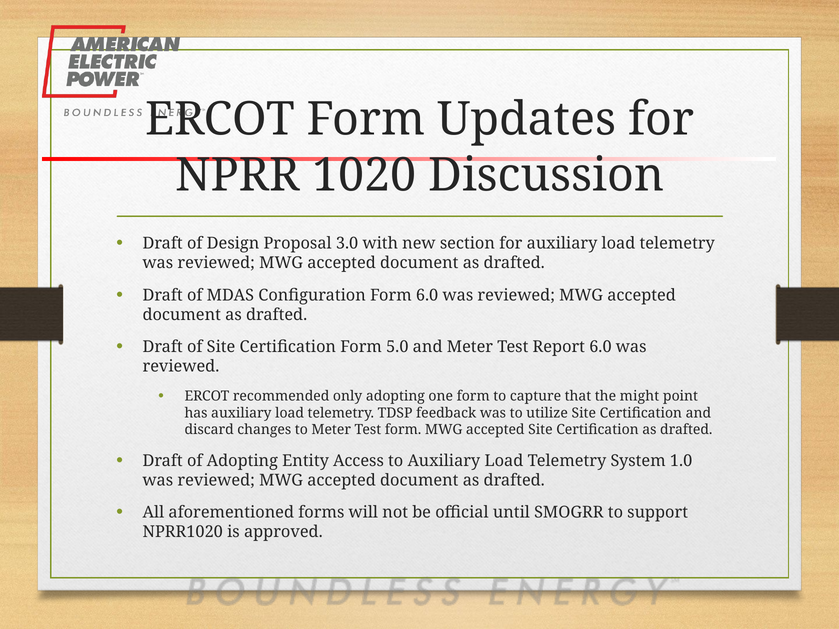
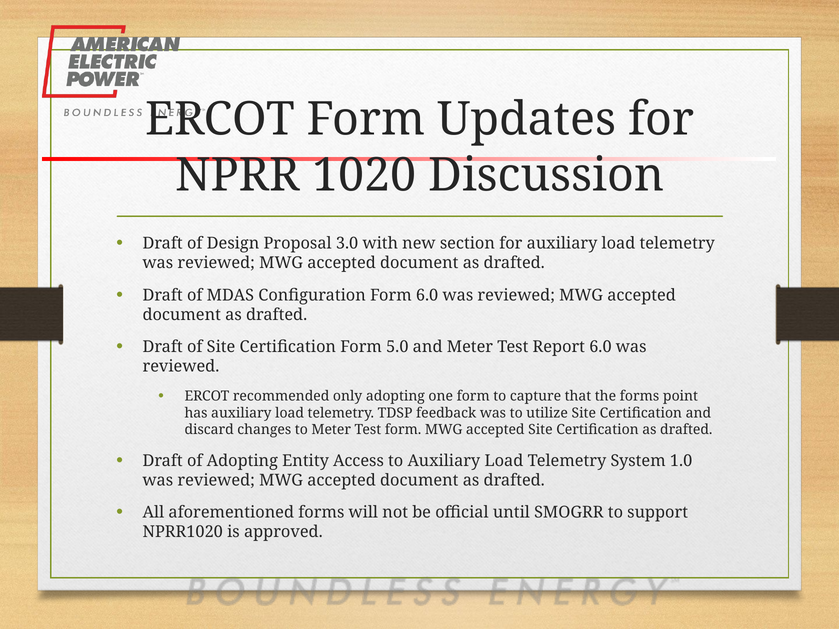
the might: might -> forms (639, 396)
